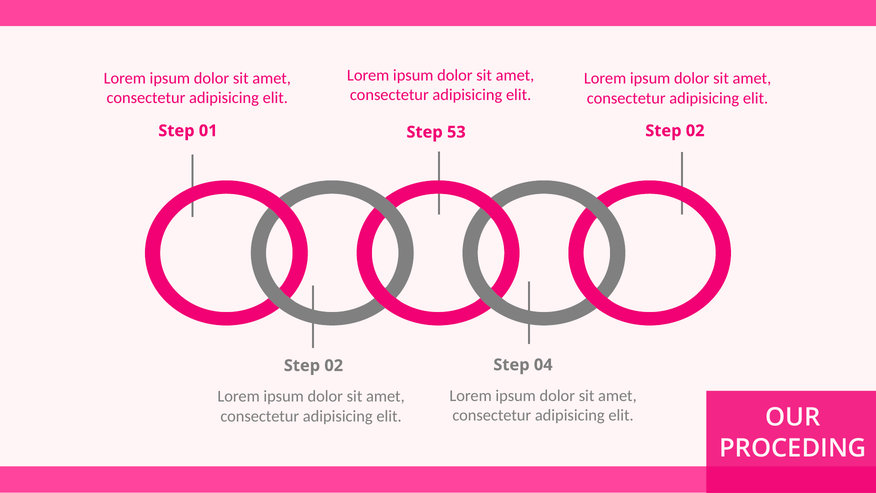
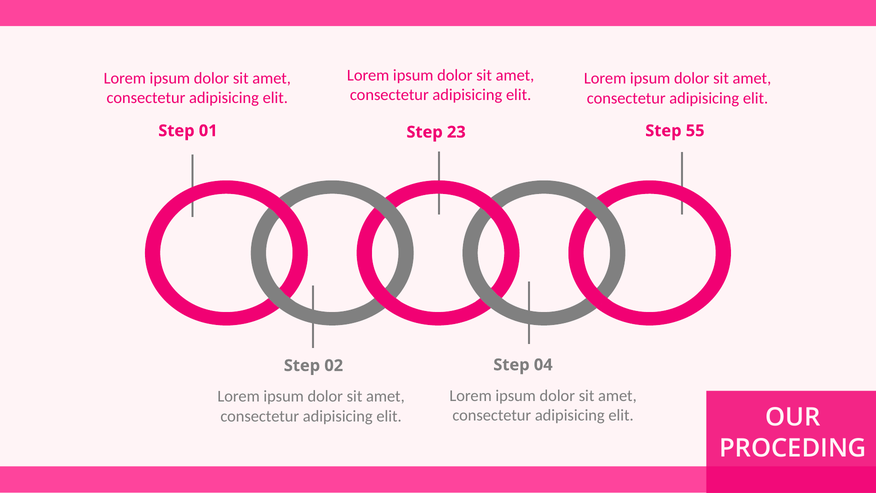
53: 53 -> 23 (456, 132)
02: 02 -> 55 (695, 131)
